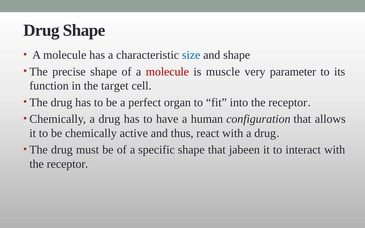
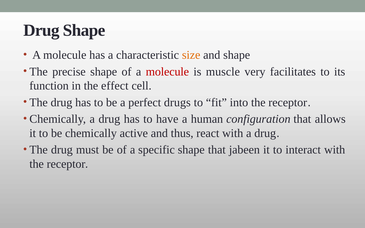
size colour: blue -> orange (191, 55)
parameter: parameter -> facilitates (293, 72)
target: target -> effect (115, 86)
organ: organ -> drugs (177, 102)
